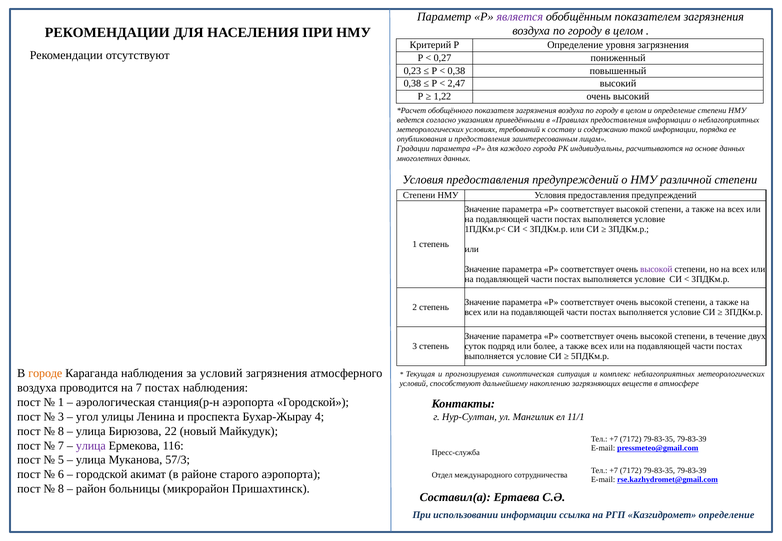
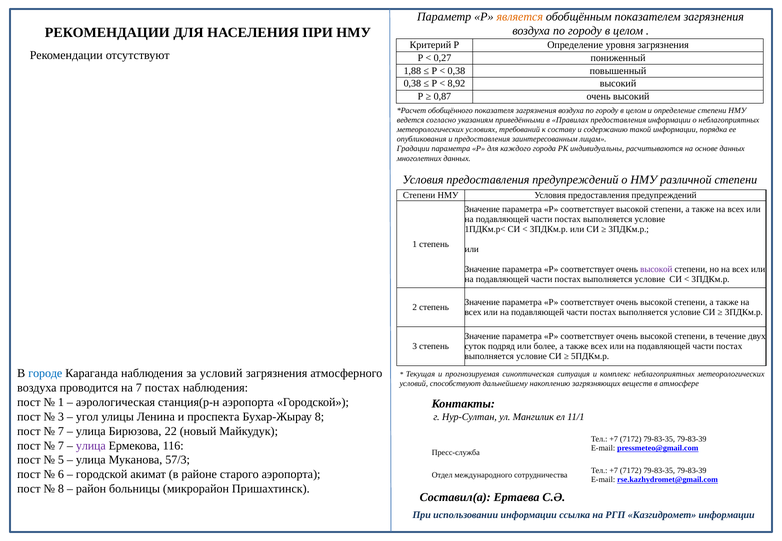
является colour: purple -> orange (520, 17)
0,23: 0,23 -> 1,88 (412, 71)
2,47: 2,47 -> 8,92 (456, 84)
1,22: 1,22 -> 0,87 (442, 97)
городе colour: orange -> blue (45, 374)
Бухар-Жырау 4: 4 -> 8 (320, 417)
8: 8 -> 7 (61, 431)
Казгидромет определение: определение -> информации (727, 516)
